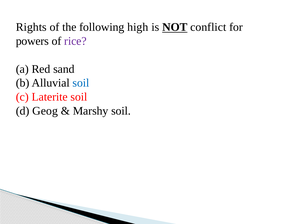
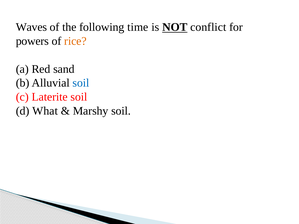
Rights: Rights -> Waves (31, 27)
high: high -> time (138, 27)
rice colour: purple -> orange (75, 41)
Geog: Geog -> What (45, 111)
